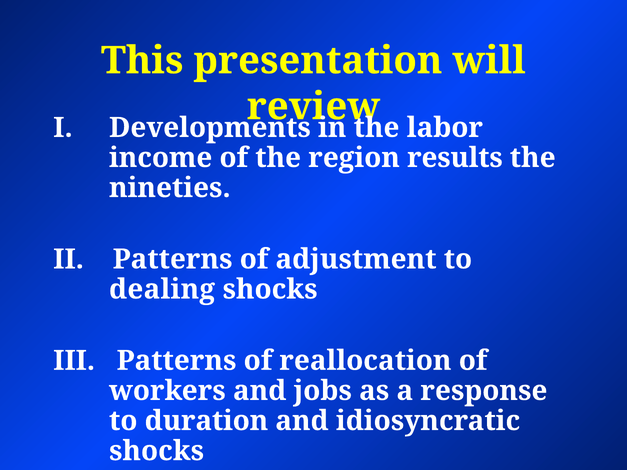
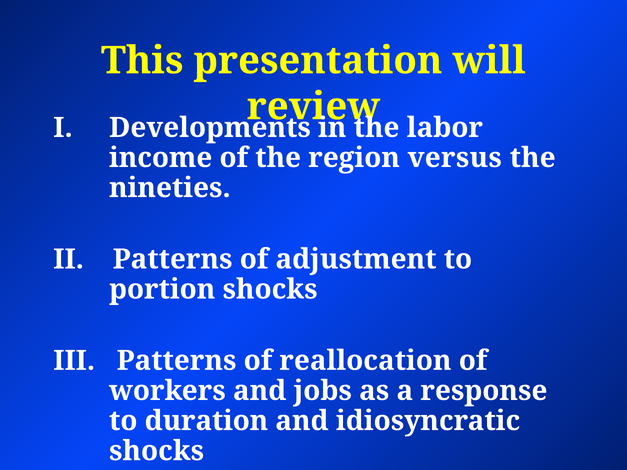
results: results -> versus (455, 158)
dealing: dealing -> portion (162, 289)
